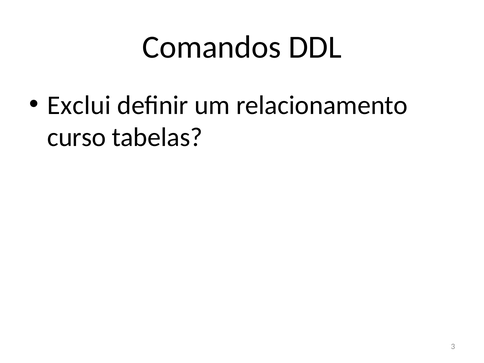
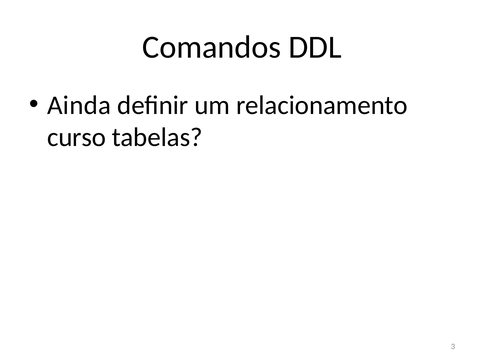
Exclui: Exclui -> Ainda (79, 105)
